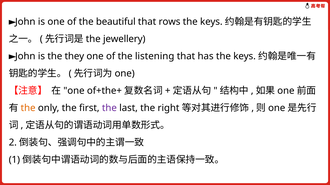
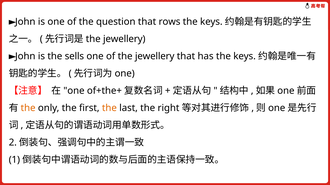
beautiful: beautiful -> question (116, 22)
they: they -> sells (74, 56)
of the listening: listening -> jewellery (155, 56)
the colour: purple -> orange (109, 108)
